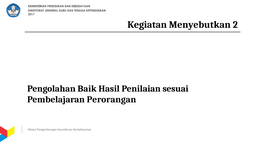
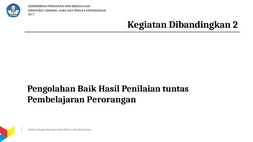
Menyebutkan: Menyebutkan -> Dibandingkan (200, 25)
sesuai: sesuai -> tuntas (176, 89)
